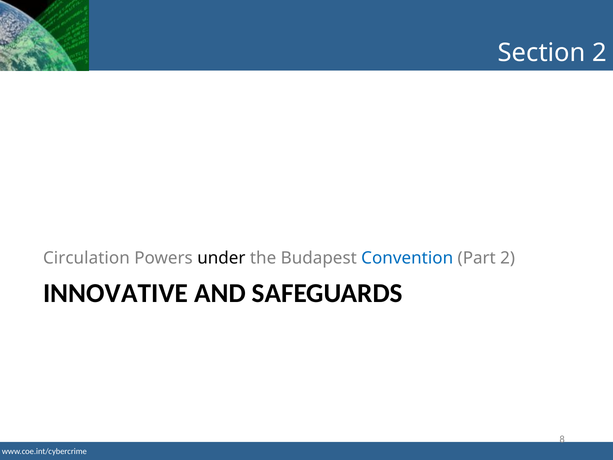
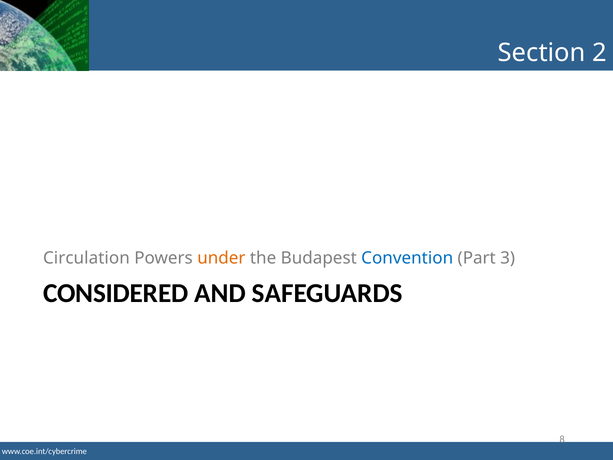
under colour: black -> orange (221, 258)
Part 2: 2 -> 3 (508, 258)
INNOVATIVE: INNOVATIVE -> CONSIDERED (116, 293)
